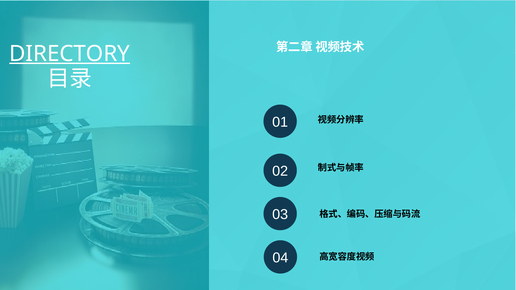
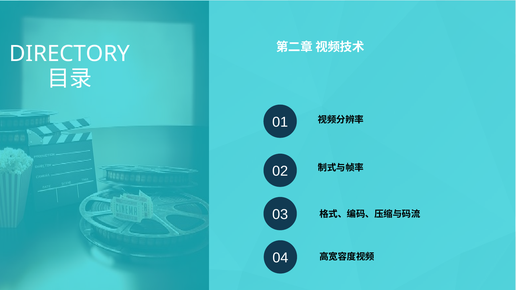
DIRECTORY underline: present -> none (70, 54)
